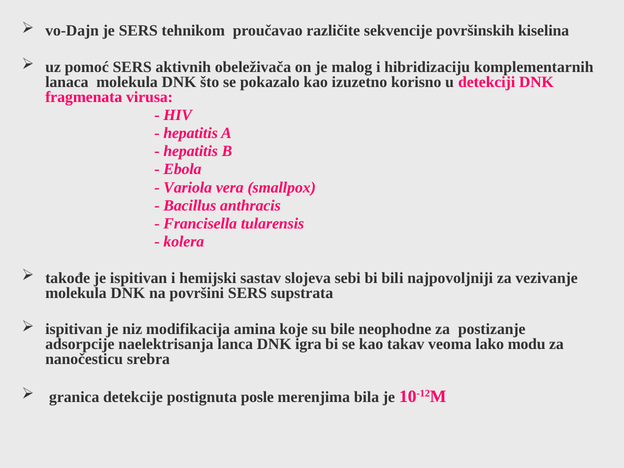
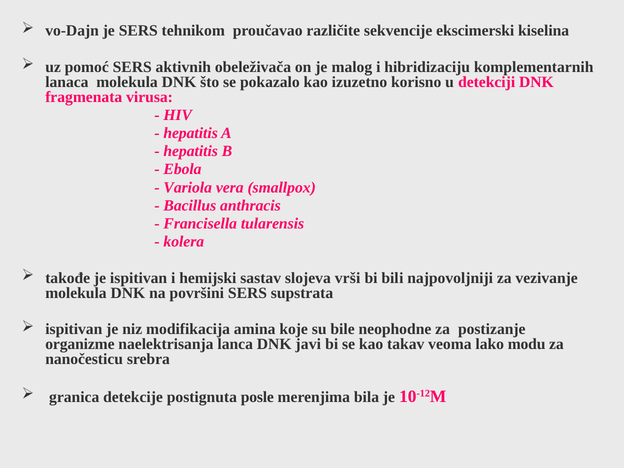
površinskih: površinskih -> ekscimerski (475, 31)
sebi: sebi -> vrši (348, 278)
adsorpcije: adsorpcije -> organizme (80, 344)
igra: igra -> javi (308, 344)
